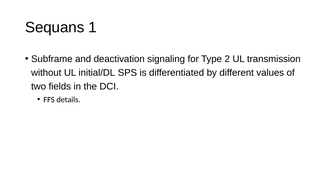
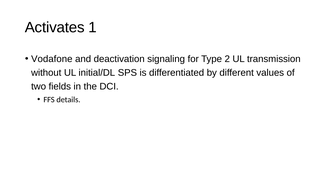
Sequans: Sequans -> Activates (55, 28)
Subframe: Subframe -> Vodafone (52, 59)
